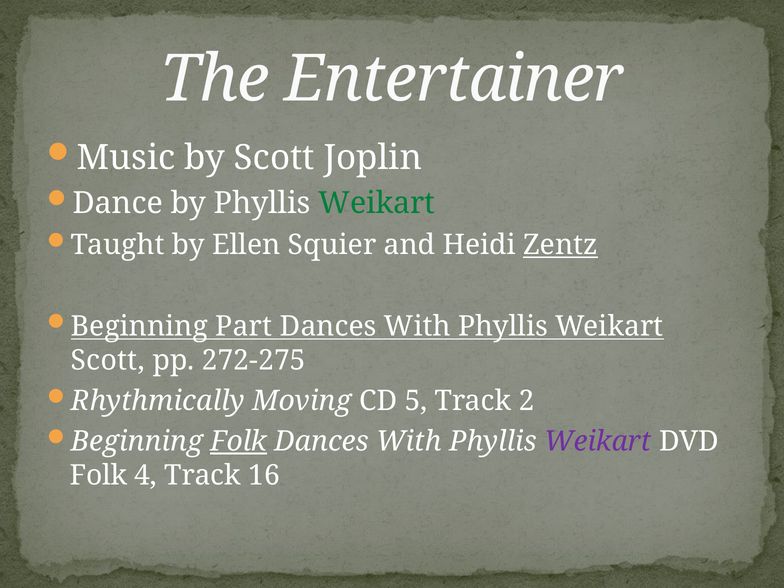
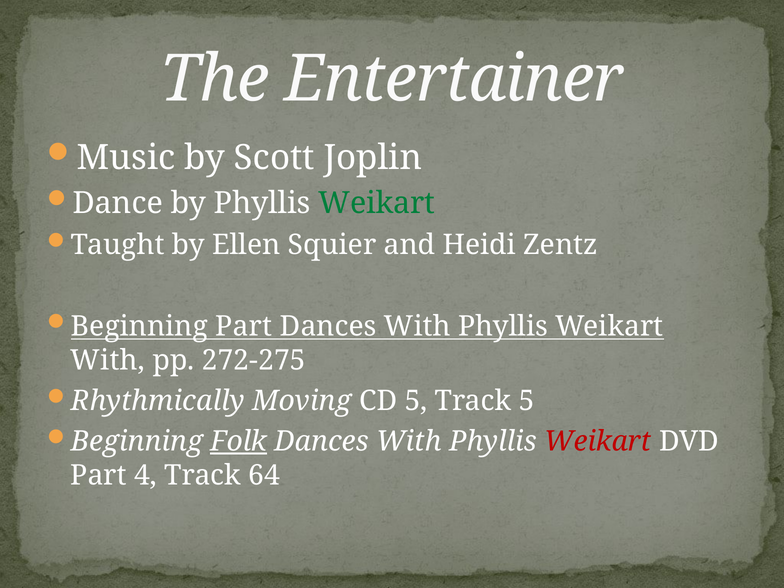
Zentz underline: present -> none (560, 245)
Scott: Scott -> With (108, 360)
Track 2: 2 -> 5 (527, 401)
Weikart colour: purple -> red (598, 441)
Folk: Folk -> Part (99, 475)
16: 16 -> 64 (264, 475)
